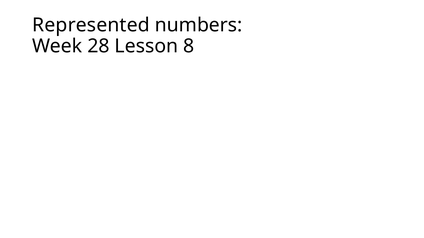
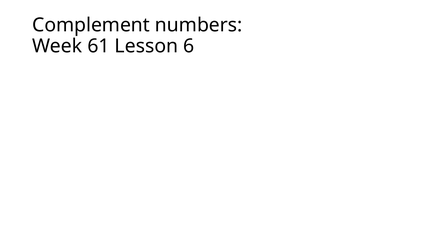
Represented: Represented -> Complement (91, 25)
28: 28 -> 61 (98, 46)
8: 8 -> 6 (189, 46)
